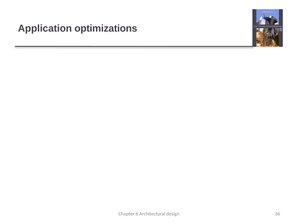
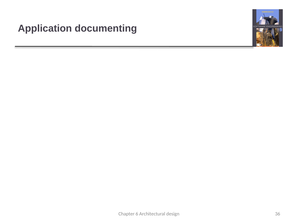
optimizations: optimizations -> documenting (106, 28)
